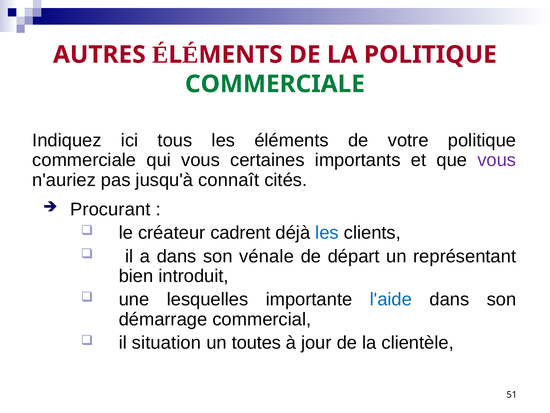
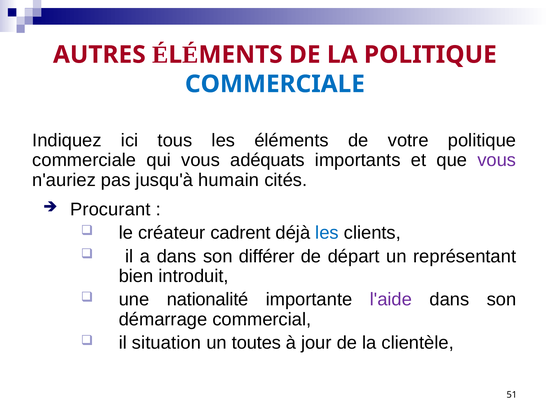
COMMERCIALE colour: green -> blue (275, 84)
certaines: certaines -> adéquats (268, 160)
connaît: connaît -> humain (229, 180)
vénale: vénale -> différer (267, 256)
lesquelles: lesquelles -> nationalité (208, 299)
l'aide colour: blue -> purple (391, 299)
